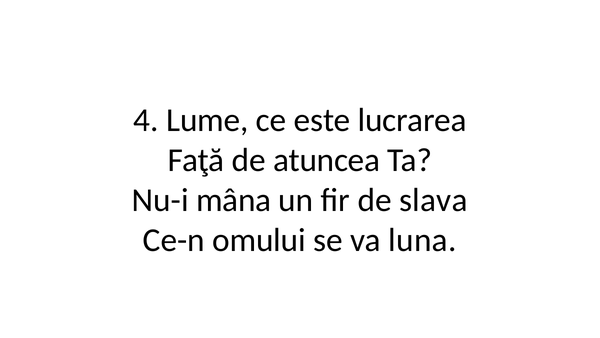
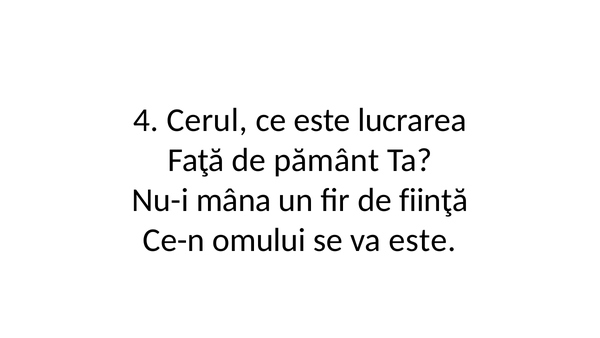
Lume: Lume -> Cerul (207, 120)
atuncea: atuncea -> pământ (326, 160)
slava: slava -> fiinţă (434, 200)
va luna: luna -> este (422, 240)
